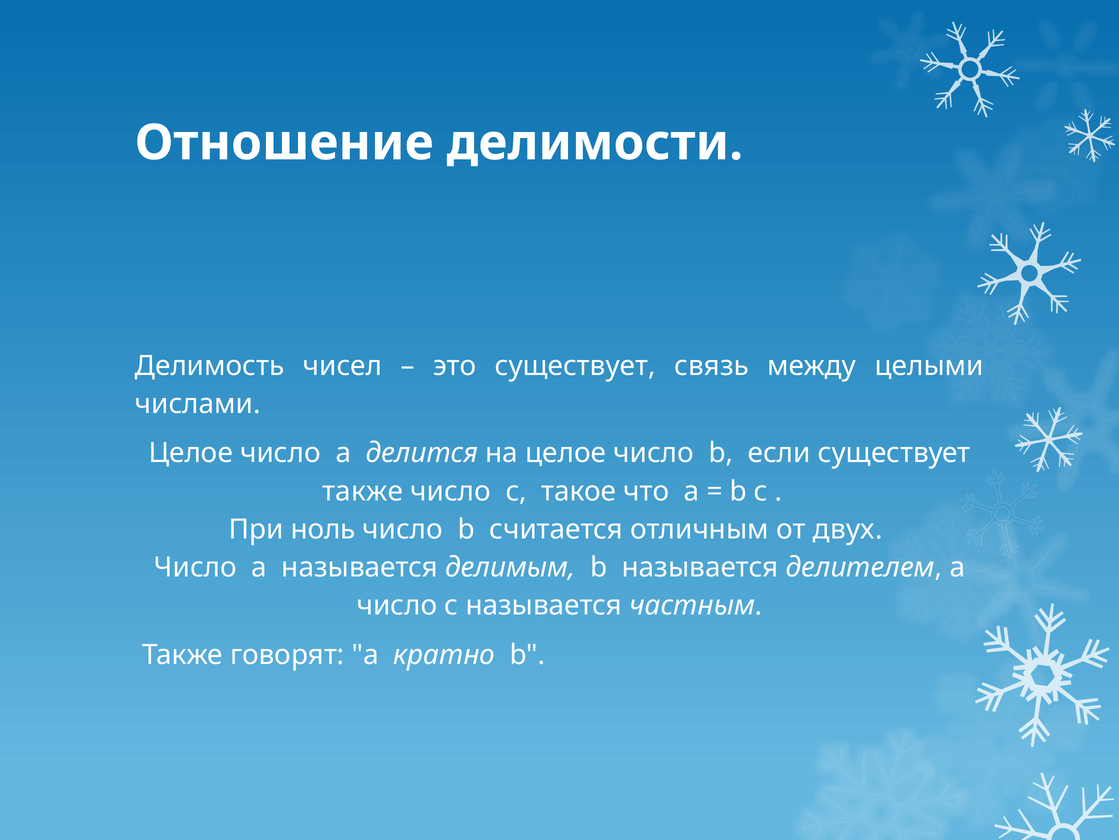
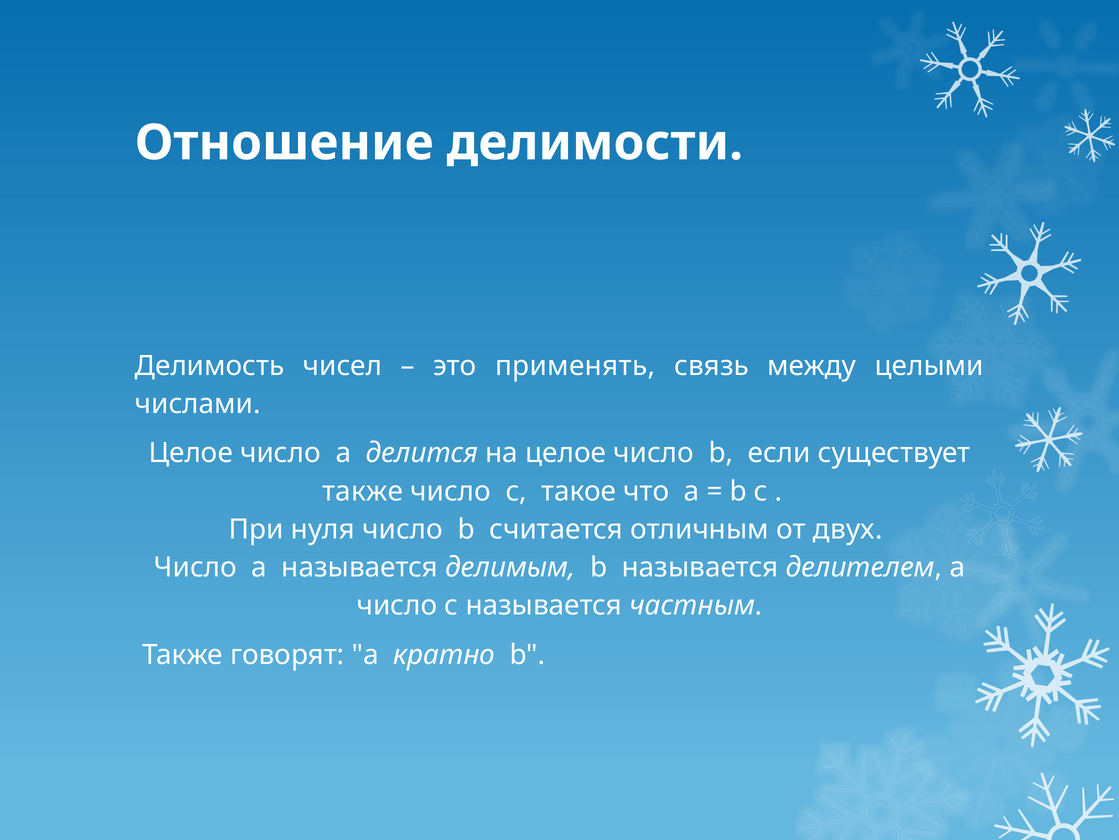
это существует: существует -> применять (575, 365)
ноль: ноль -> нуля (323, 529)
